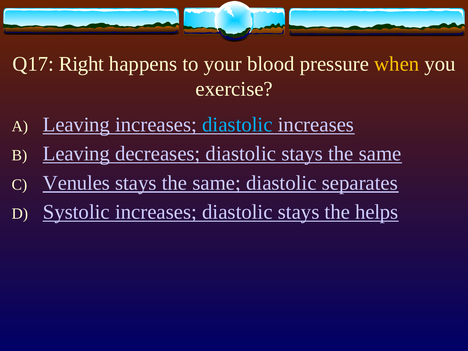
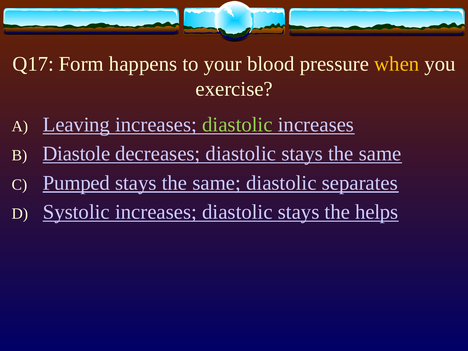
Right: Right -> Form (81, 64)
diastolic colour: light blue -> light green (237, 125)
Leaving: Leaving -> Diastole (76, 154)
Venules: Venules -> Pumped (76, 183)
